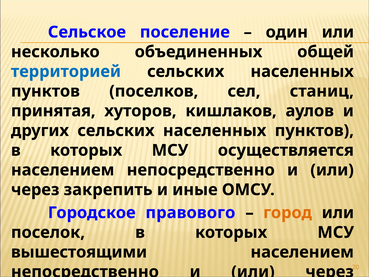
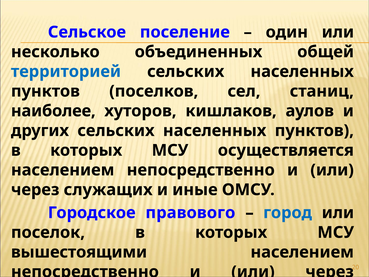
принятая: принятая -> наиболее (53, 111)
закрепить: закрепить -> служащих (108, 190)
город colour: orange -> blue (288, 213)
